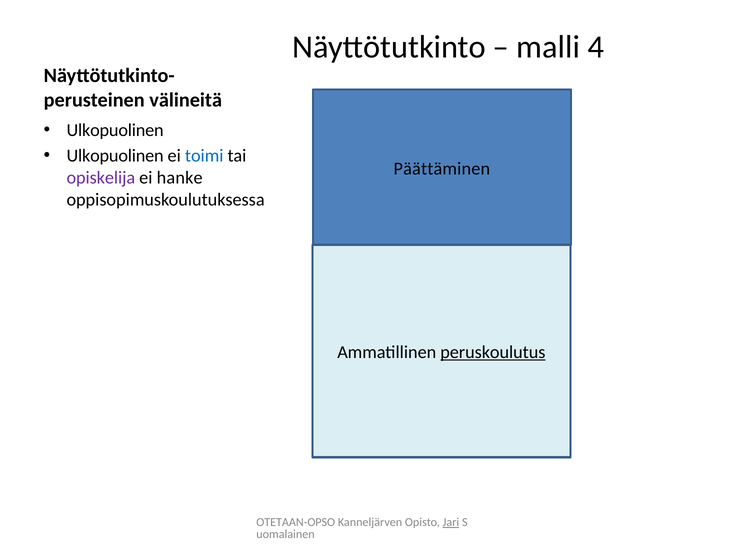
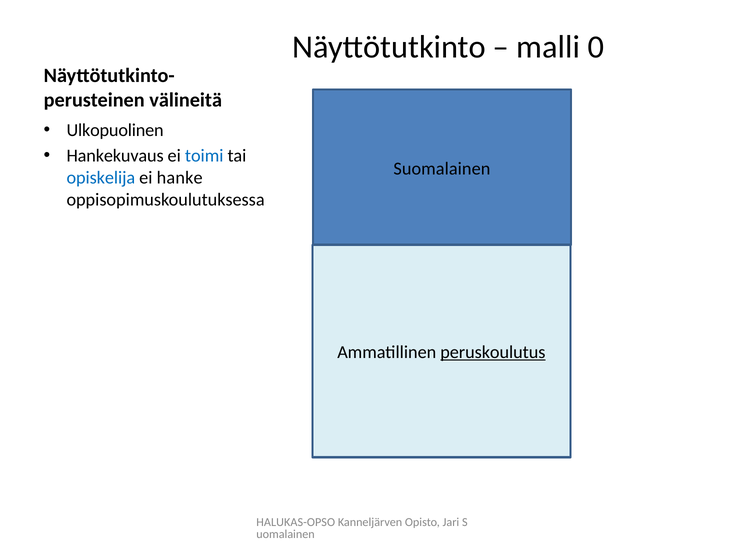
4: 4 -> 0 (596, 47)
Ulkopuolinen: Ulkopuolinen -> Hankekuvaus (115, 156)
Päättäminen: Päättäminen -> Suomalainen (442, 168)
opiskelija colour: purple -> blue (101, 178)
OTETAAN-OPSO: OTETAAN-OPSO -> HALUKAS-OPSO (296, 522)
Jari underline: present -> none (451, 522)
